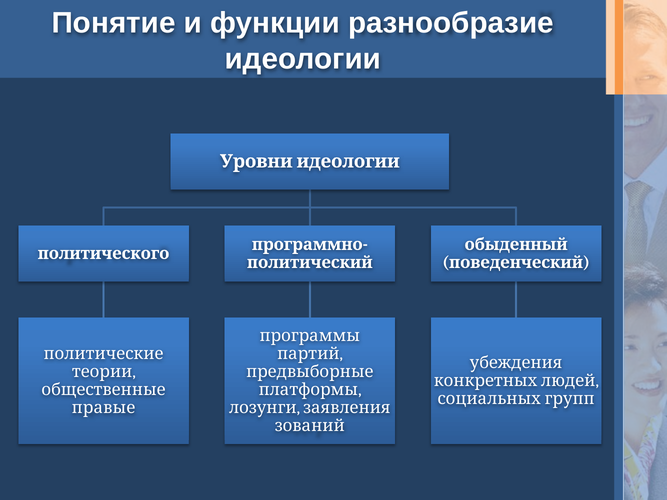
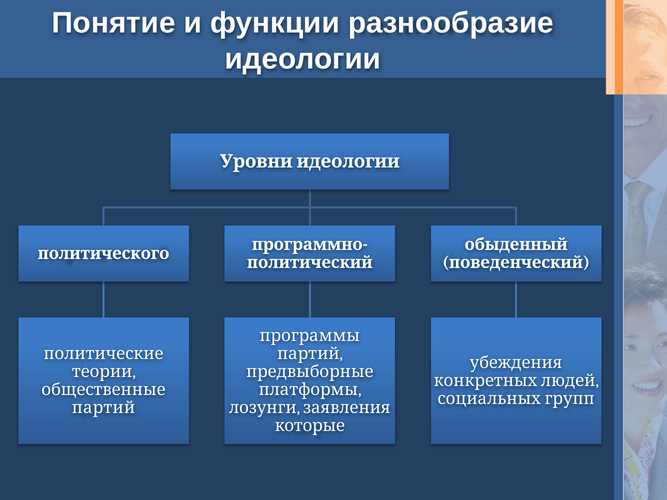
правые: правые -> партий (103, 408)
зований: зований -> которые (310, 426)
